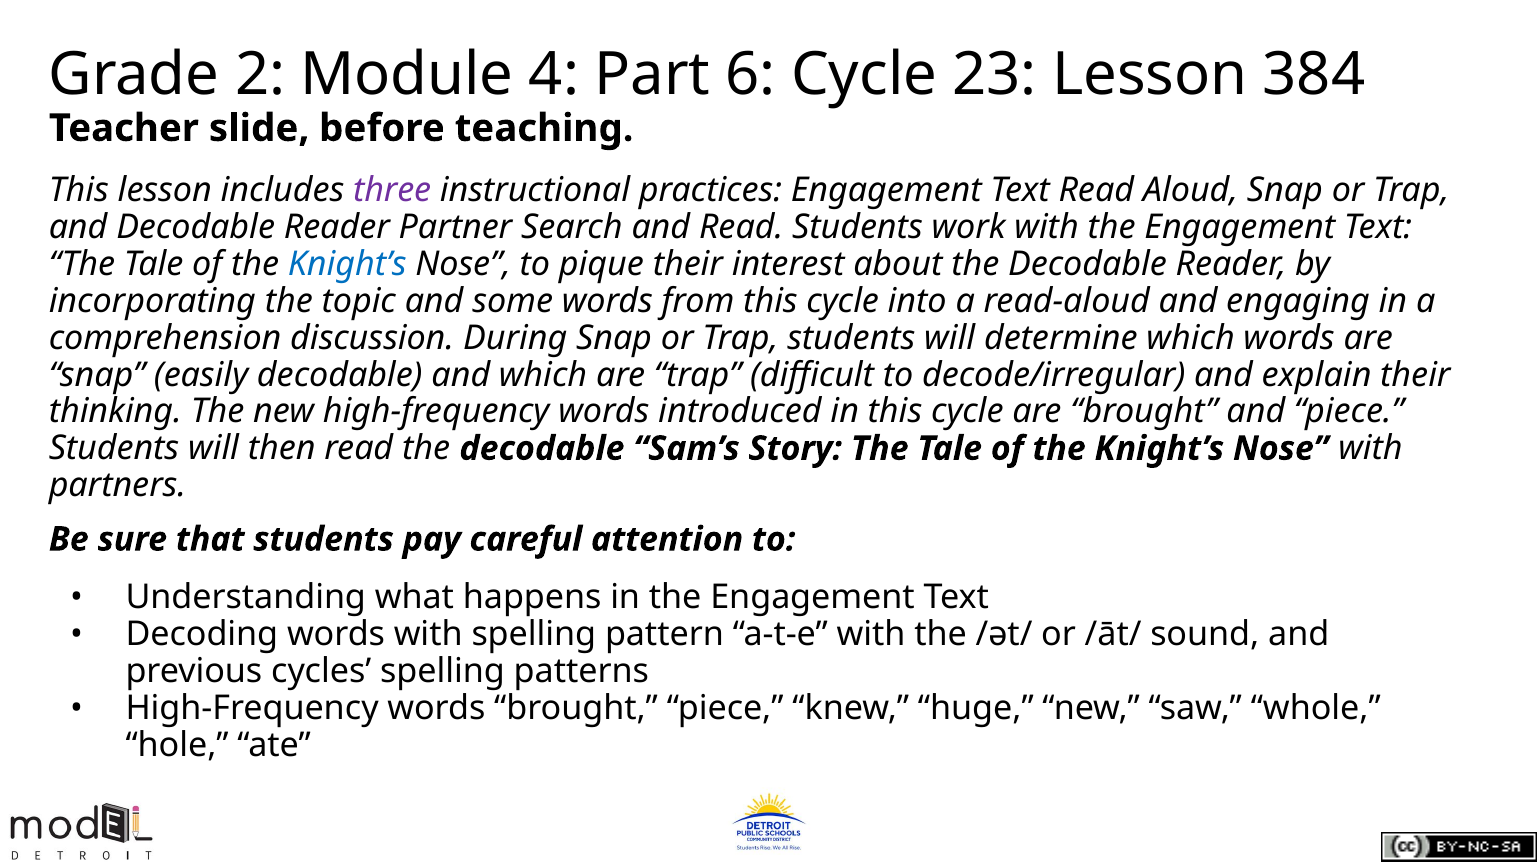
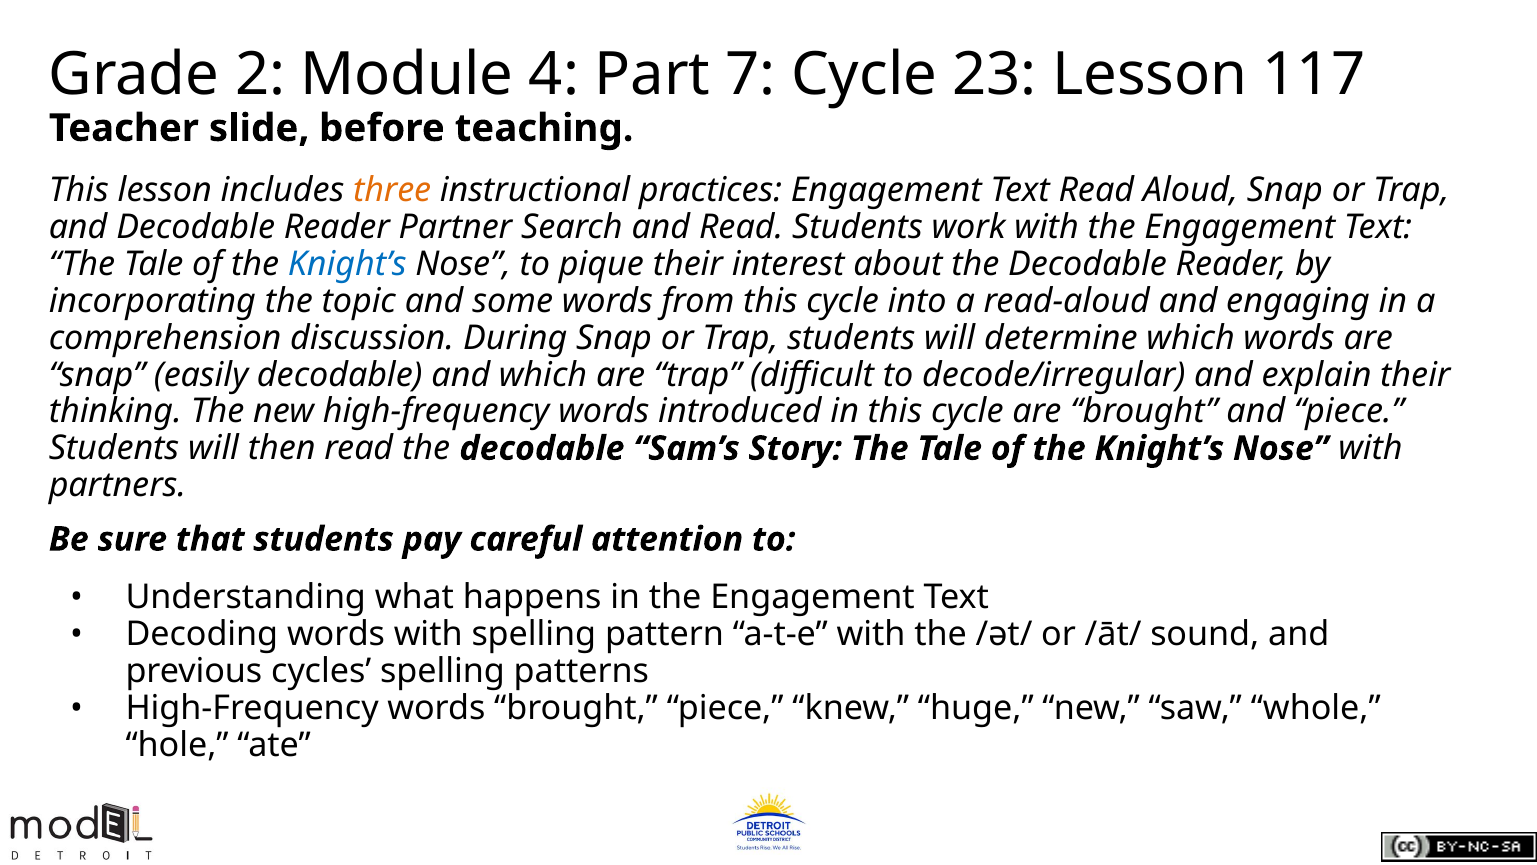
6: 6 -> 7 (751, 75)
384: 384 -> 117 (1314, 75)
three colour: purple -> orange (392, 190)
